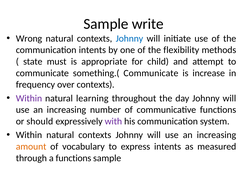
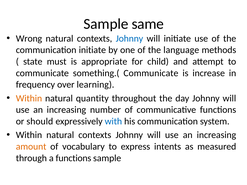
write: write -> same (148, 24)
communication intents: intents -> initiate (92, 50)
flexibility: flexibility -> language (181, 50)
over contexts: contexts -> learning (95, 85)
Within colour: purple -> orange (29, 98)
learning: learning -> quantity (92, 98)
with colour: purple -> blue (113, 121)
